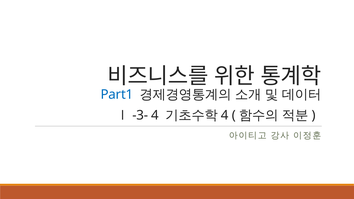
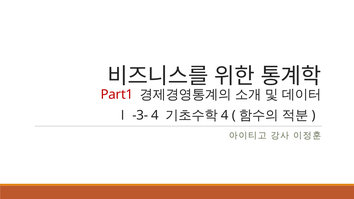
Part1 colour: blue -> red (117, 95)
